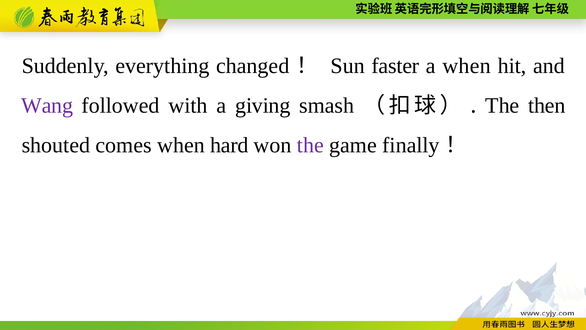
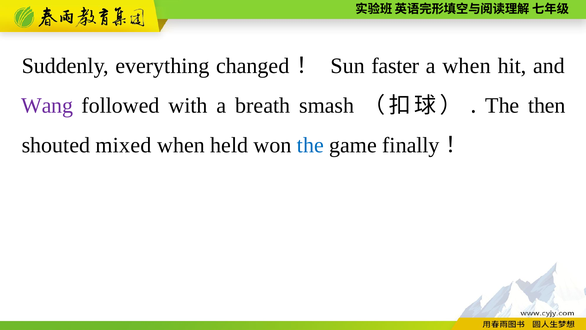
giving: giving -> breath (263, 106)
comes: comes -> mixed (124, 145)
hard: hard -> held (229, 145)
the colour: purple -> blue (310, 145)
